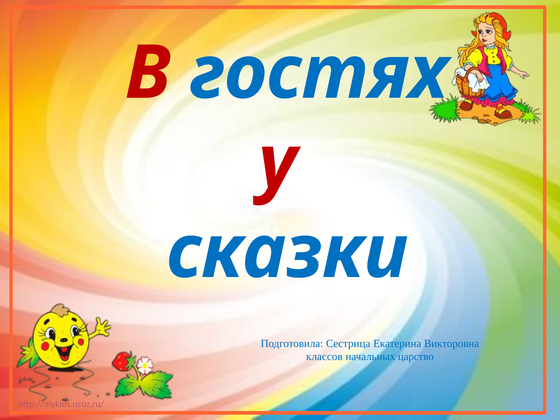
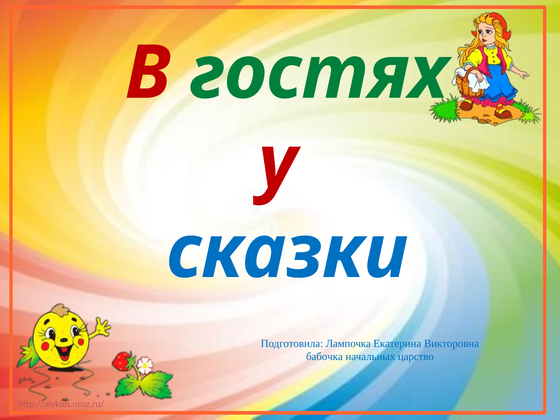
гостях colour: blue -> green (319, 73)
Сестрица: Сестрица -> Лампочка (348, 344)
классов: классов -> бабочка (324, 357)
